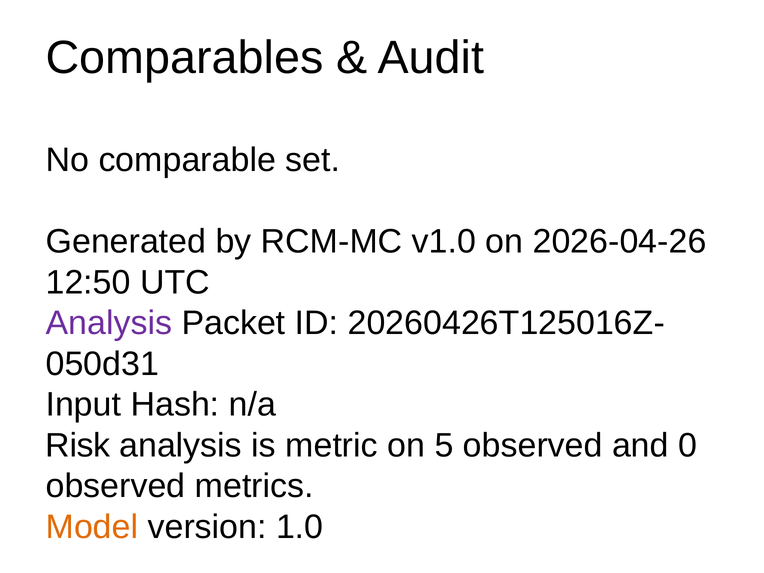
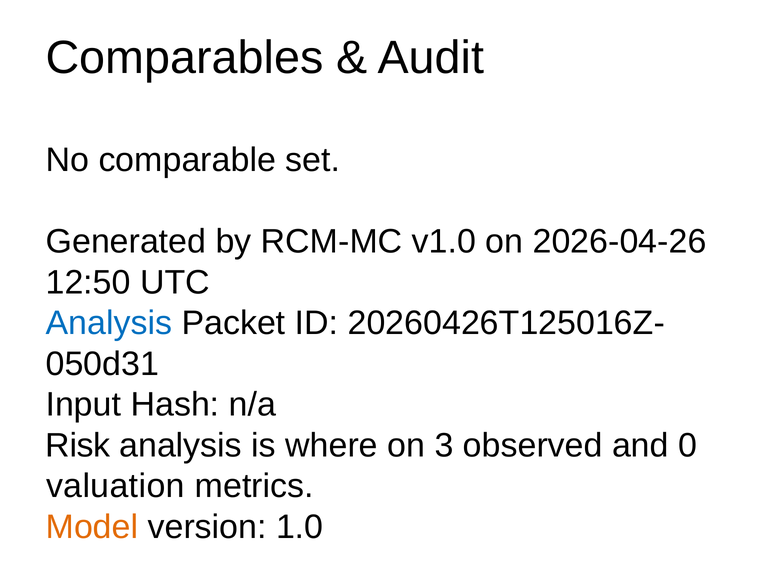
Analysis colour: purple -> blue (109, 323)
metric: metric -> where (332, 446)
5: 5 -> 3 (444, 446)
observed: observed -> valuation (115, 486)
